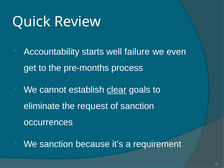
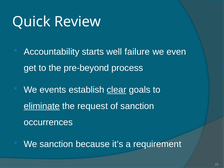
pre-months: pre-months -> pre-beyond (86, 68)
cannot: cannot -> events (53, 90)
eliminate underline: none -> present (42, 106)
